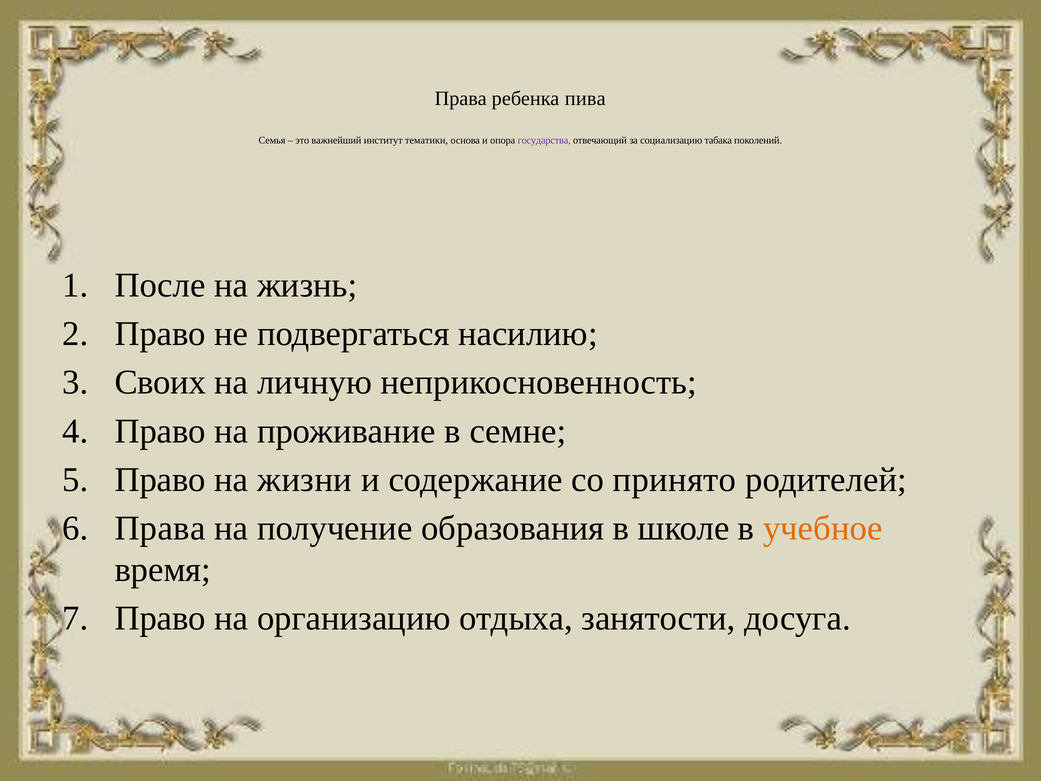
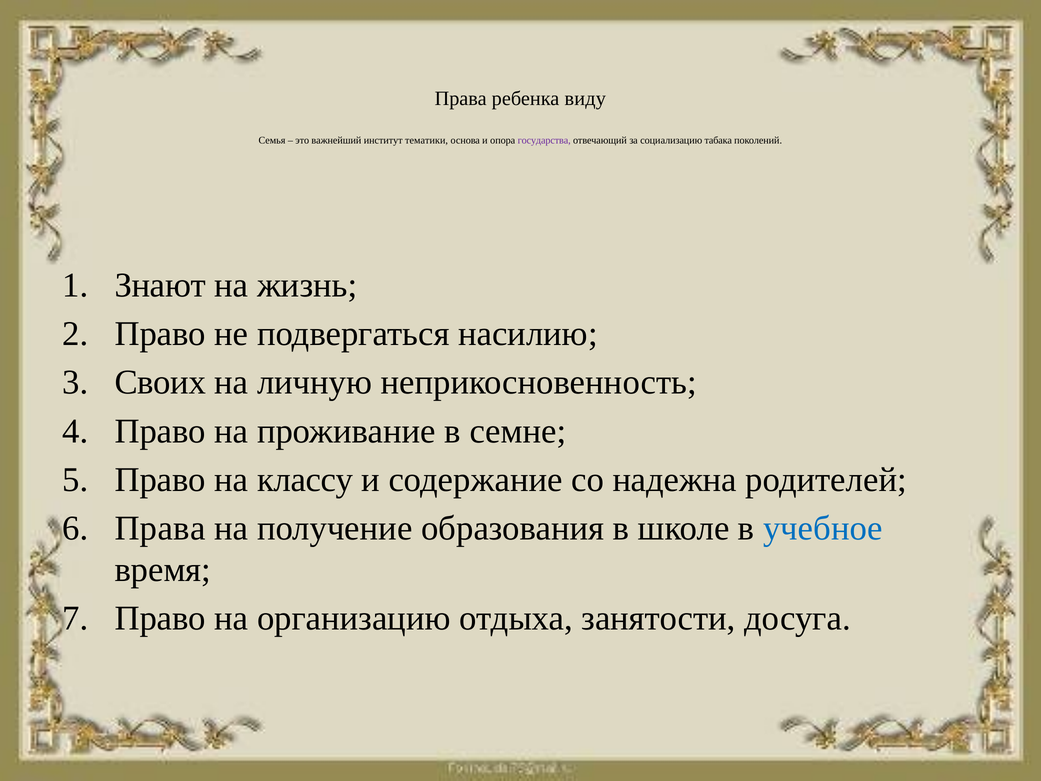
пива: пива -> виду (585, 99)
После: После -> Знают (160, 285)
жизни: жизни -> классу (305, 479)
принято: принято -> надежна (675, 479)
учебное colour: orange -> blue (823, 528)
